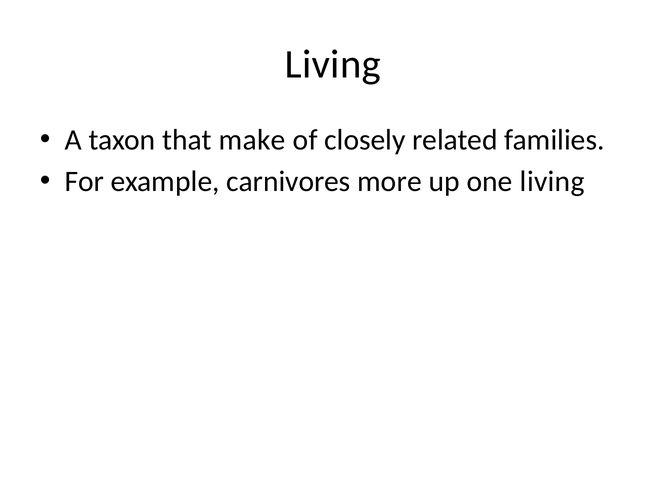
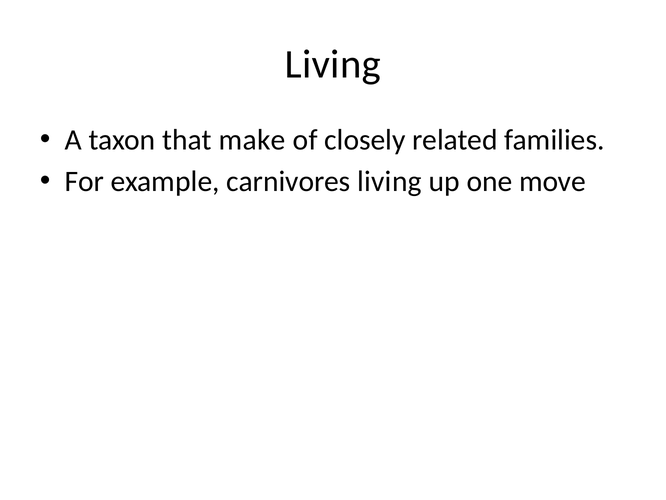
carnivores more: more -> living (389, 181)
one living: living -> move (553, 181)
